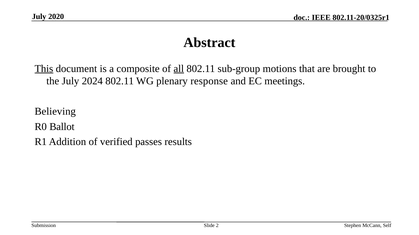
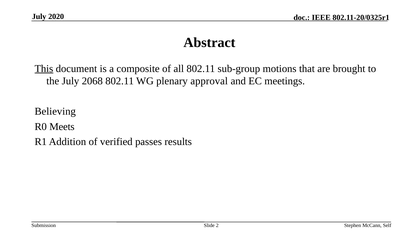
all underline: present -> none (179, 69)
2024: 2024 -> 2068 (92, 81)
response: response -> approval (209, 81)
Ballot: Ballot -> Meets (62, 127)
